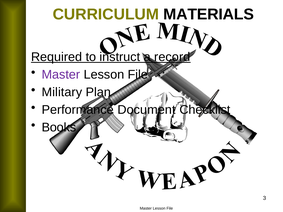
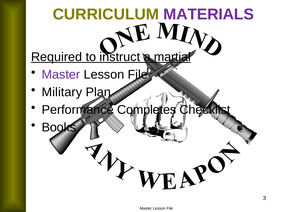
MATERIALS colour: black -> purple (209, 14)
record: record -> martial (172, 57)
Document: Document -> Completes (147, 110)
